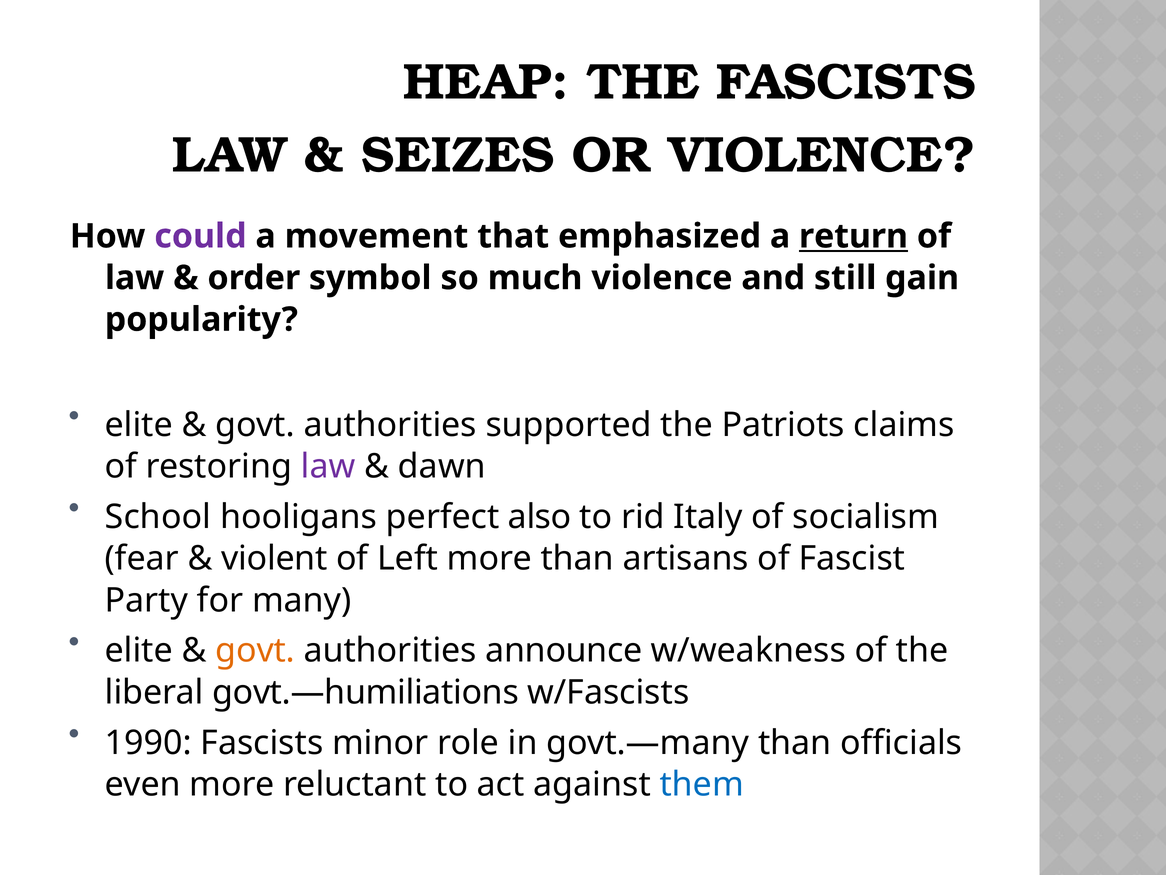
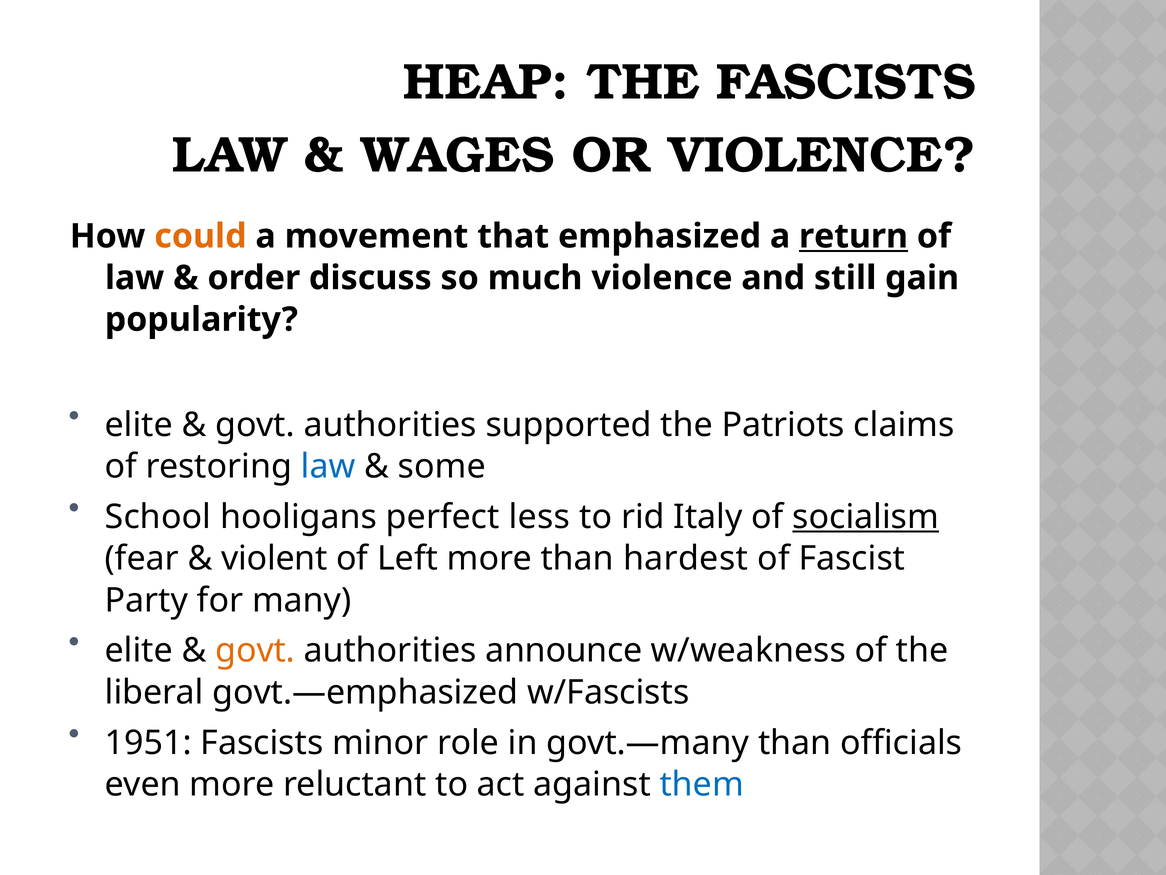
SEIZES: SEIZES -> WAGES (458, 155)
could colour: purple -> orange (200, 236)
symbol: symbol -> discuss (370, 278)
law colour: purple -> blue (328, 466)
dawn: dawn -> some (442, 466)
also: also -> less (539, 517)
socialism underline: none -> present (866, 517)
artisans: artisans -> hardest (685, 558)
govt.—humiliations: govt.—humiliations -> govt.—emphasized (365, 692)
1990: 1990 -> 1951 (148, 742)
